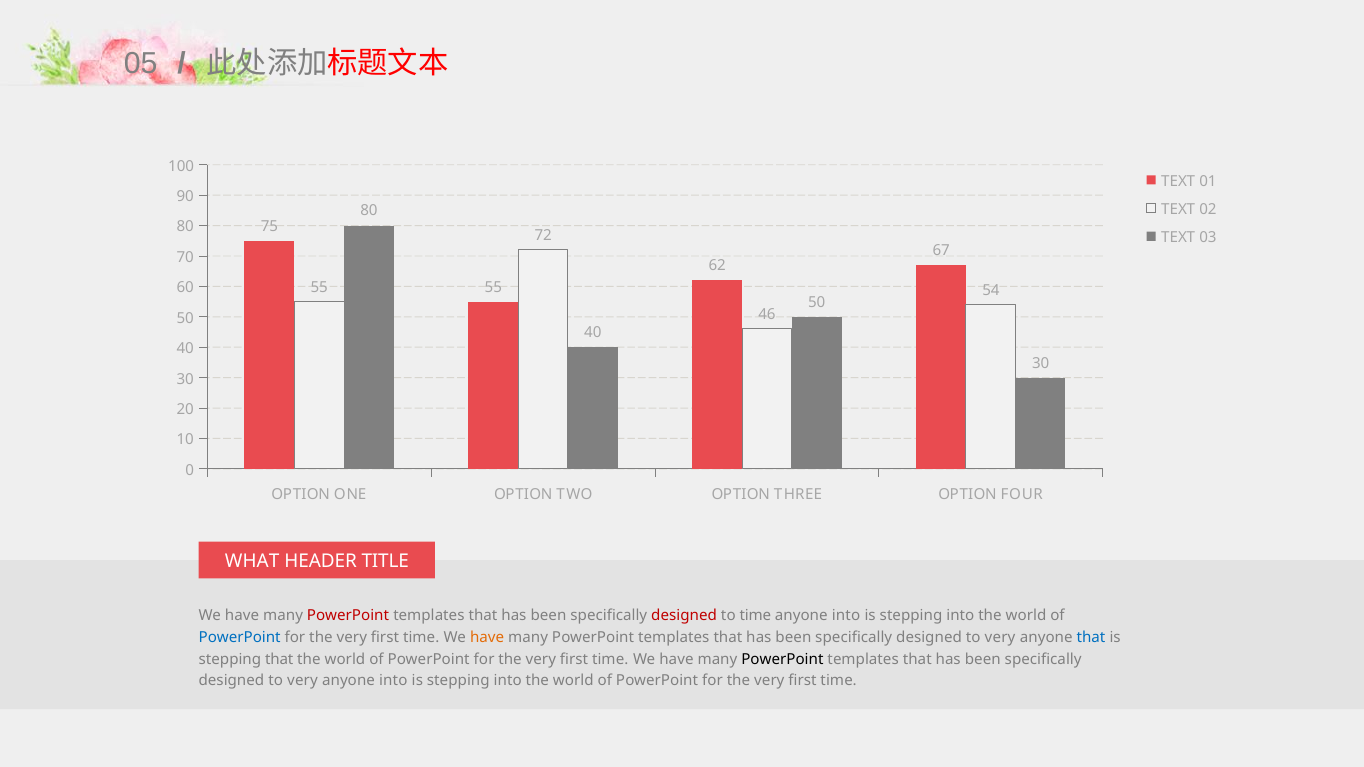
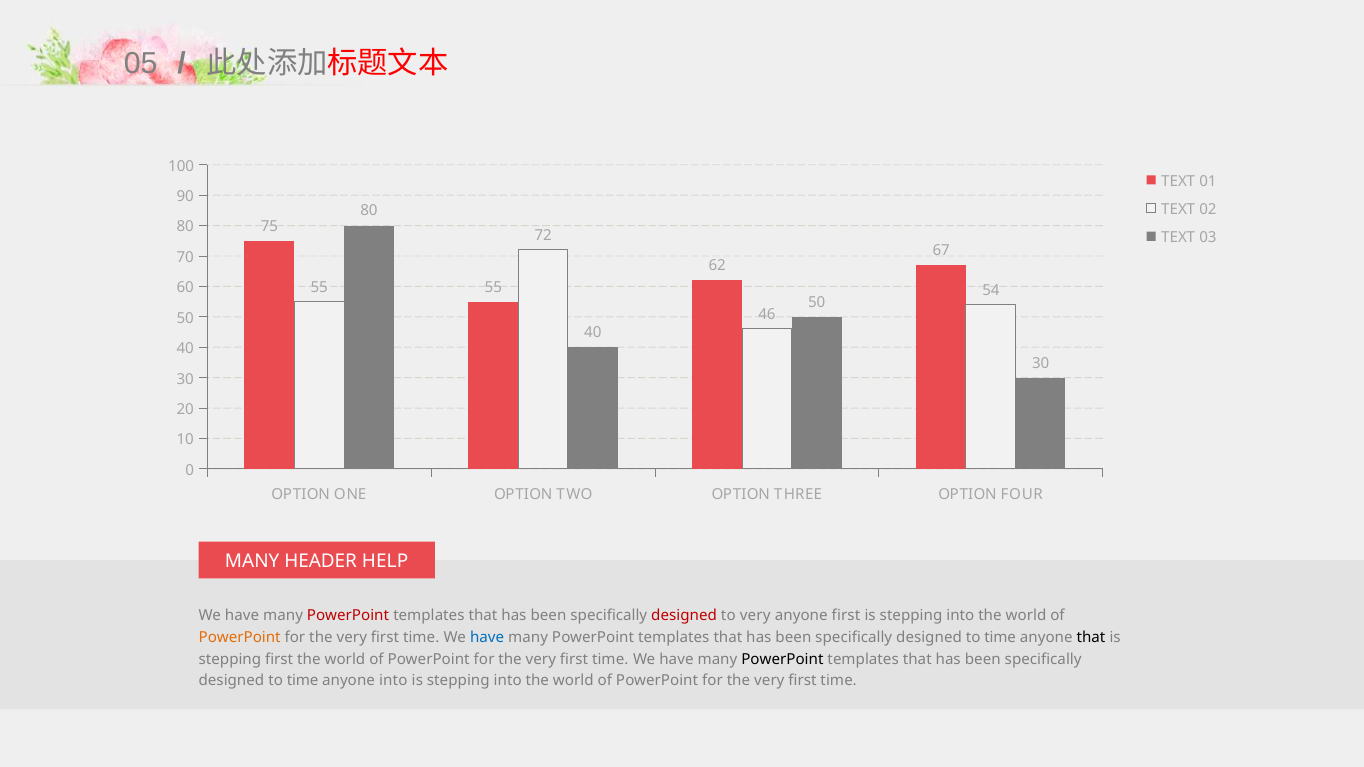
WHAT: WHAT -> MANY (252, 562)
TITLE: TITLE -> HELP (385, 562)
to time: time -> very (755, 616)
into: into -> first (846, 616)
PowerPoint colour: blue -> orange (240, 638)
have colour: orange -> blue (487, 638)
very: very -> time (1000, 638)
that colour: blue -> black (1091, 638)
stepping that: that -> first (279, 659)
very: very -> time (303, 681)
